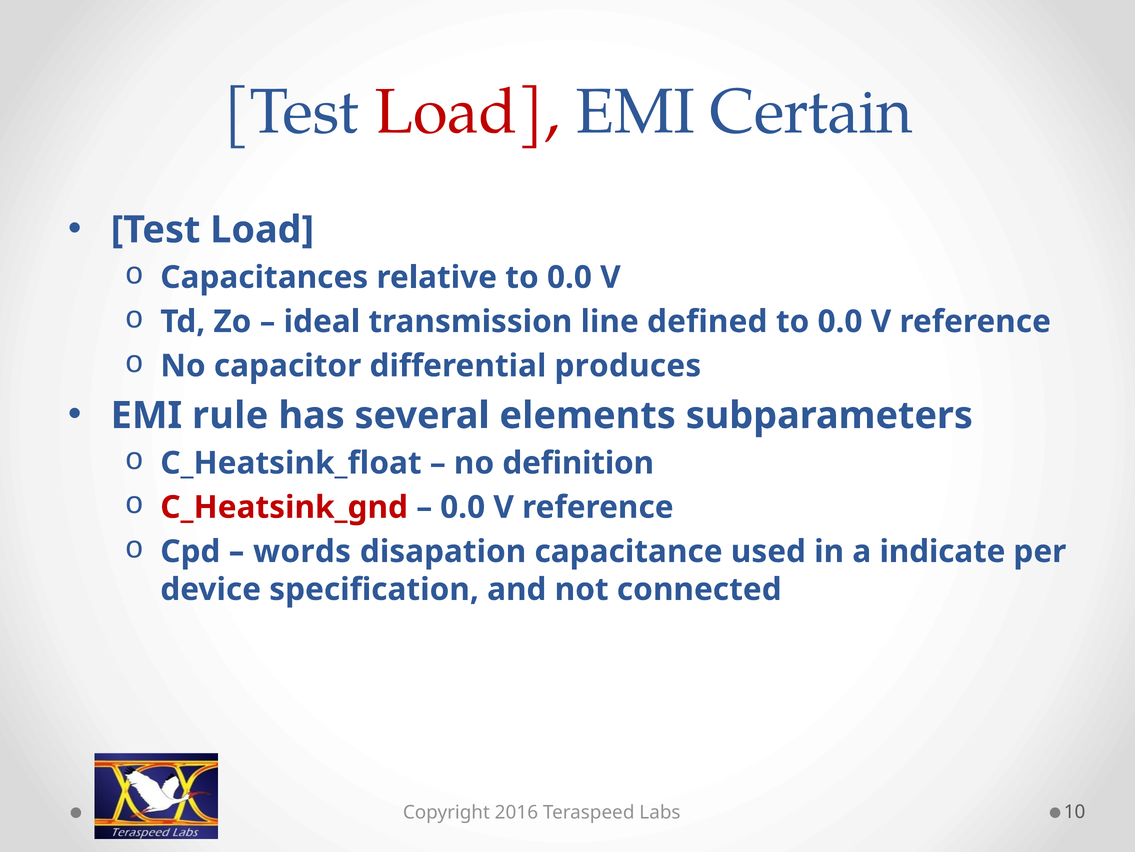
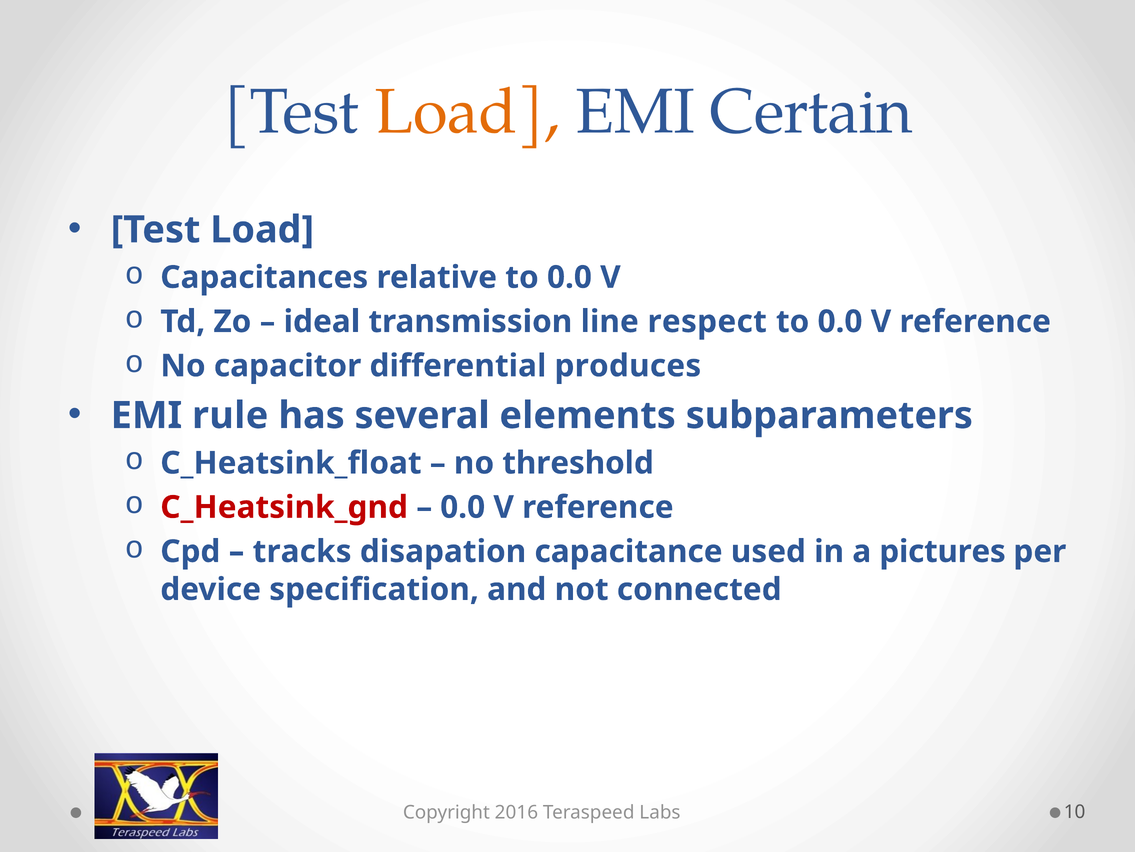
Load colour: red -> orange (467, 112)
defined: defined -> respect (707, 321)
definition: definition -> threshold (578, 463)
words: words -> tracks (302, 551)
indicate: indicate -> pictures (943, 551)
